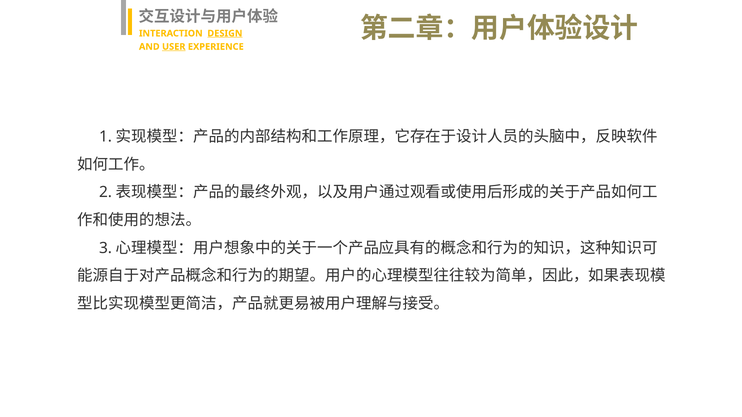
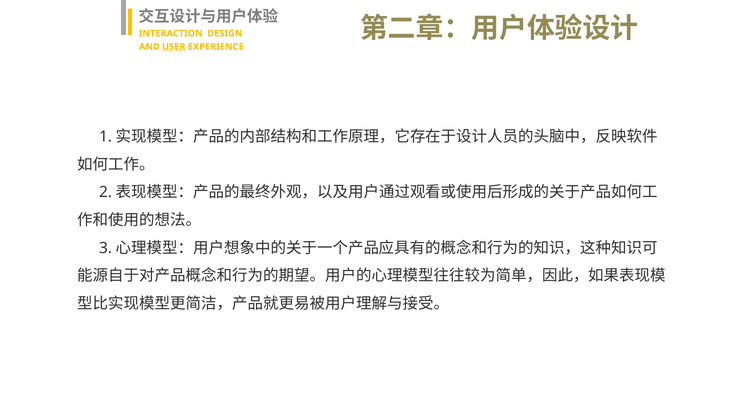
DESIGN underline: present -> none (225, 33)
